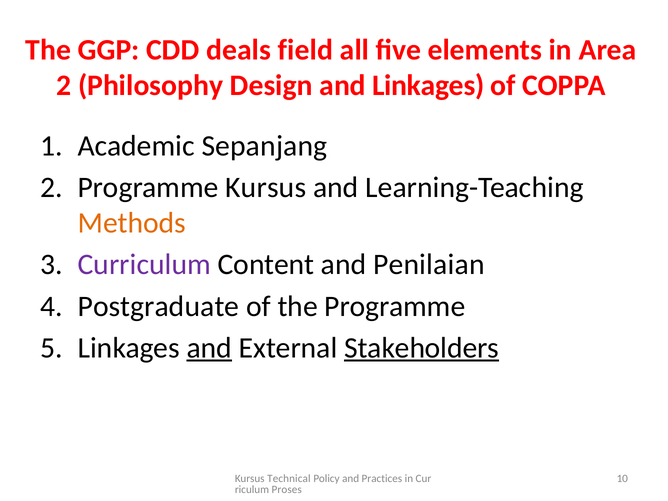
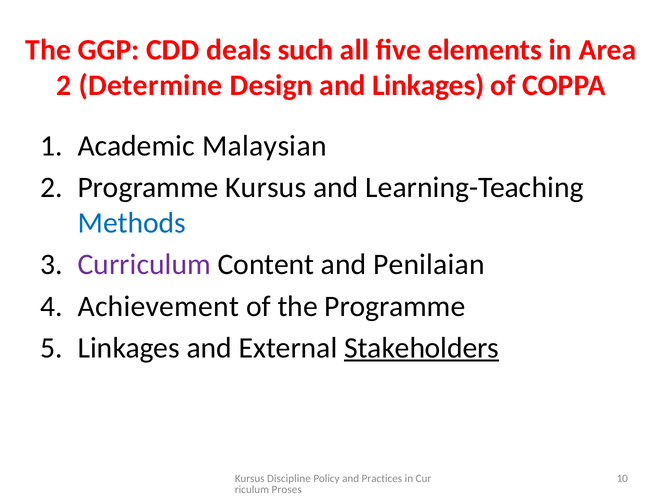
field: field -> such (305, 50)
Philosophy: Philosophy -> Determine (150, 86)
Sepanjang: Sepanjang -> Malaysian (264, 146)
Methods colour: orange -> blue (132, 223)
Postgraduate: Postgraduate -> Achievement (158, 306)
and underline: present -> none (209, 348)
Technical: Technical -> Discipline (289, 478)
